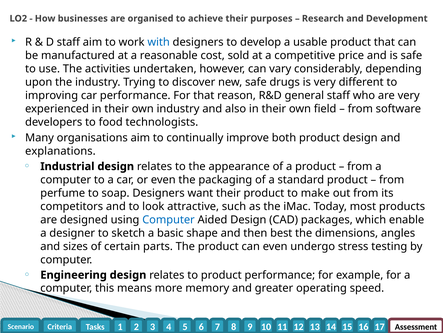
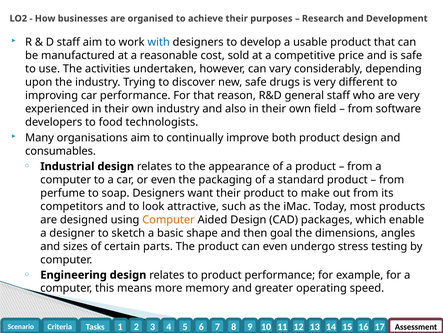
explanations: explanations -> consumables (60, 151)
Computer colour: blue -> orange (168, 219)
best: best -> goal (281, 233)
